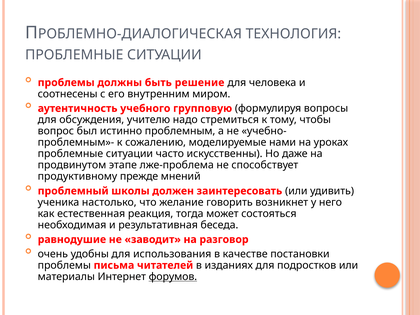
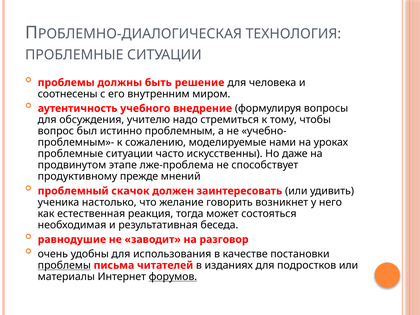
групповую: групповую -> внедрение (203, 108)
школы: школы -> скачок (130, 191)
проблемы underline: none -> present (64, 265)
